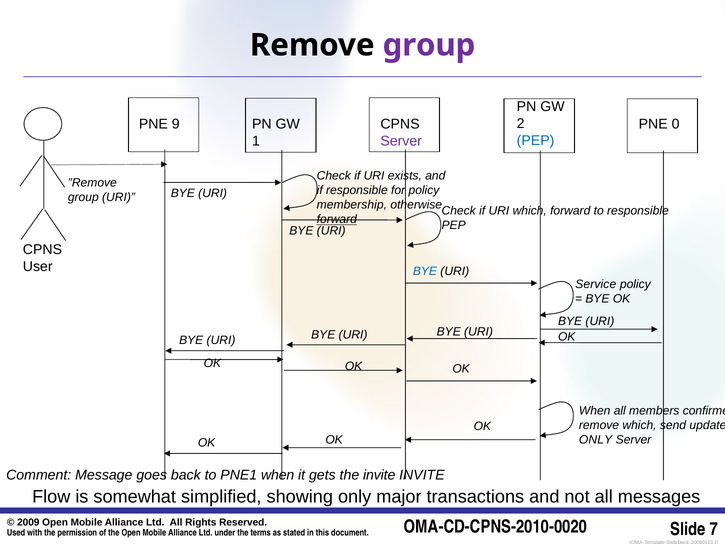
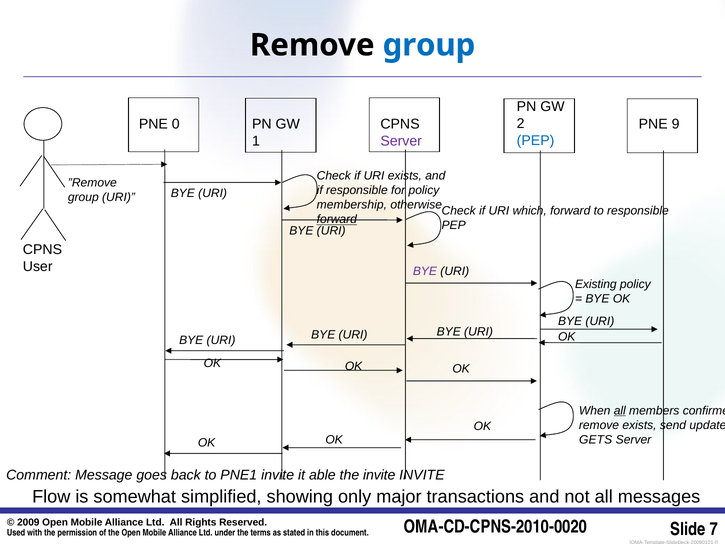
group colour: purple -> blue (429, 45)
9: 9 -> 0 (176, 124)
0: 0 -> 9 (676, 124)
BYE colour: blue -> purple (425, 271)
Service: Service -> Existing (596, 284)
all underline: none -> present (620, 410)
remove which: which -> exists (640, 425)
ONLY: ONLY -> GETS (596, 439)
PNE1 when: when -> invite (278, 475)
gets: gets -> able (322, 475)
